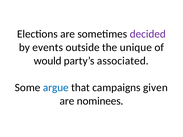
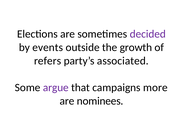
unique: unique -> growth (136, 47)
would: would -> refers (48, 61)
argue colour: blue -> purple (56, 88)
given: given -> more (155, 88)
